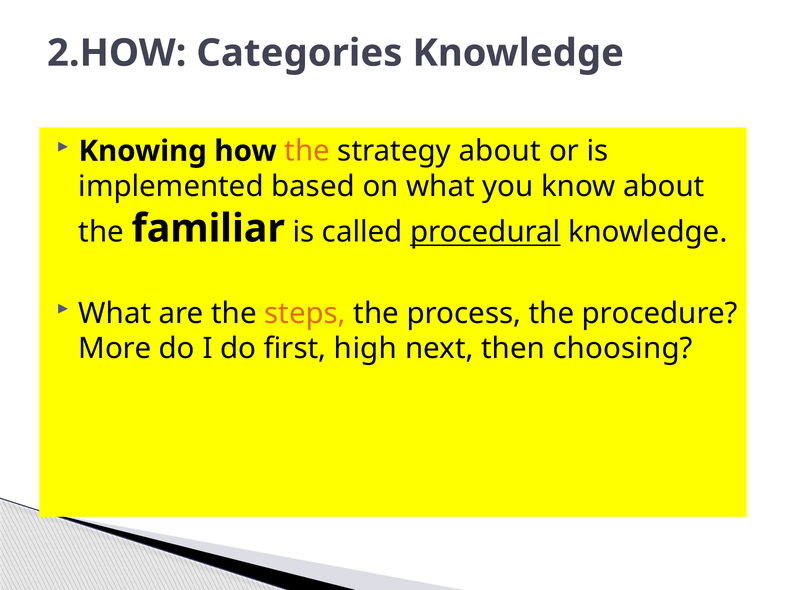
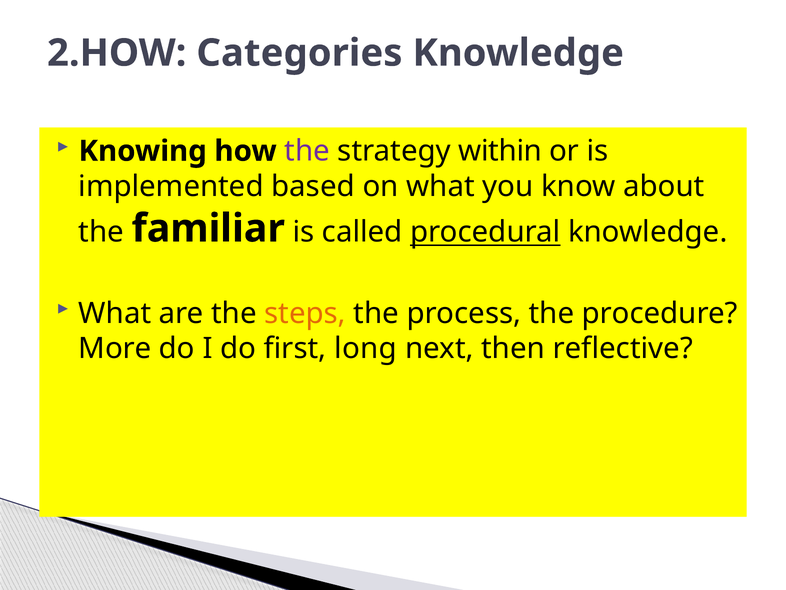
the colour: orange -> purple (307, 151)
strategy about: about -> within (500, 151)
high: high -> long (366, 348)
choosing: choosing -> reflective (623, 348)
